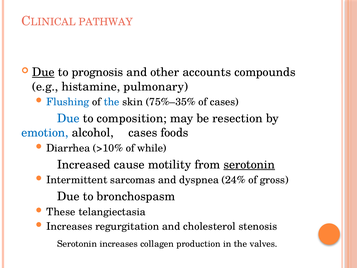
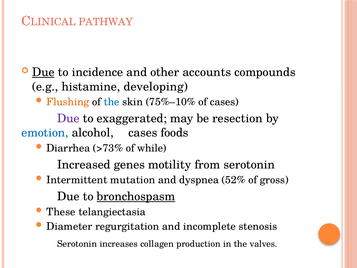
prognosis: prognosis -> incidence (97, 72)
pulmonary: pulmonary -> developing (156, 86)
Flushing colour: blue -> orange (68, 102)
75%–35%: 75%–35% -> 75%–10% (171, 102)
Due colour: blue -> purple (68, 118)
composition: composition -> exaggerated (132, 118)
>10%: >10% -> >73% (108, 148)
cause: cause -> genes (129, 164)
serotonin underline: present -> none (249, 164)
sarcomas: sarcomas -> mutation (133, 180)
24%: 24% -> 52% (234, 180)
bronchospasm underline: none -> present (136, 196)
Increases: Increases -> Diameter (69, 226)
cholesterol: cholesterol -> incomplete (209, 226)
